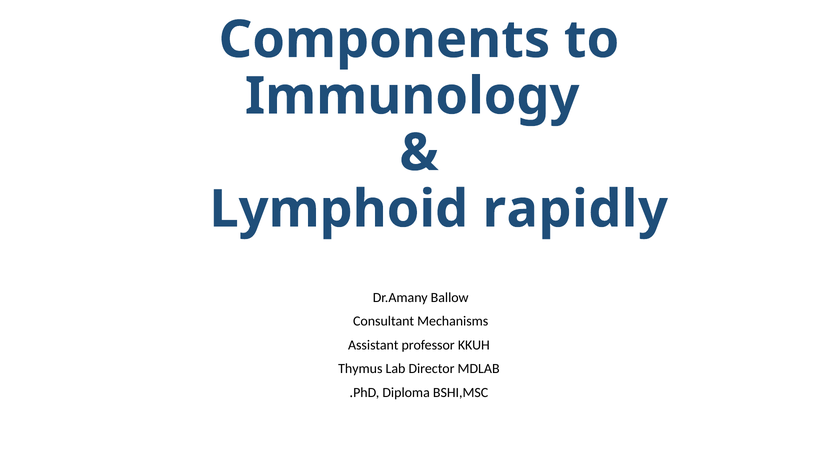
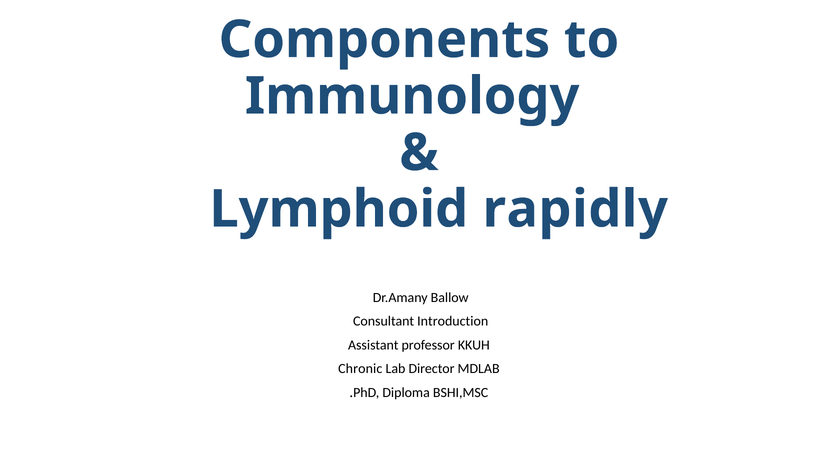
Mechanisms: Mechanisms -> Introduction (453, 321)
Thymus: Thymus -> Chronic (360, 369)
